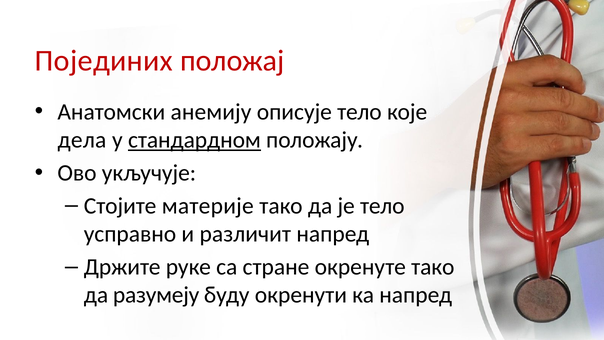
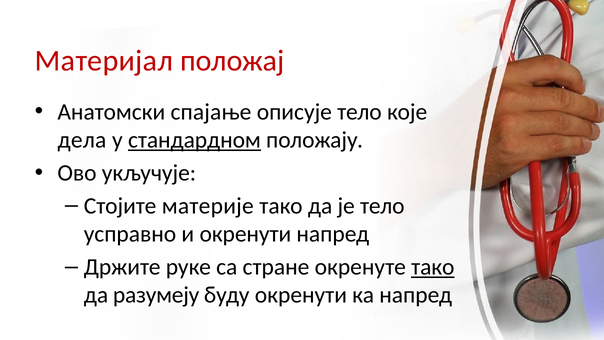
Појединих: Појединих -> Материјал (104, 61)
анемију: анемију -> спајање (211, 112)
и различит: различит -> окренути (245, 234)
тако underline: none -> present (433, 267)
